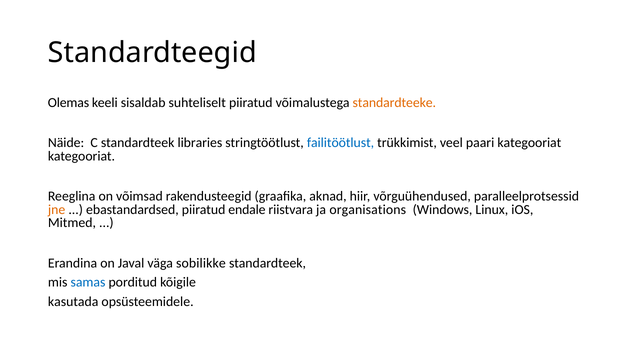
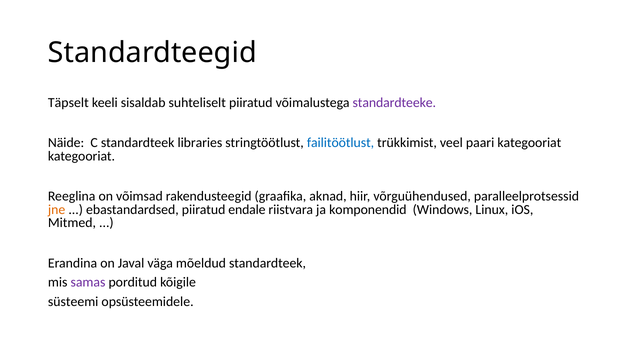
Olemas: Olemas -> Täpselt (68, 103)
standardteeke colour: orange -> purple (394, 103)
organisations: organisations -> komponendid (368, 209)
sobilikke: sobilikke -> mõeldud (201, 263)
samas colour: blue -> purple (88, 282)
kasutada: kasutada -> süsteemi (73, 301)
